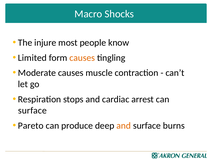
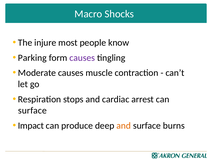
Limited: Limited -> Parking (32, 58)
causes colour: orange -> purple (82, 58)
Pareto: Pareto -> Impact (31, 126)
